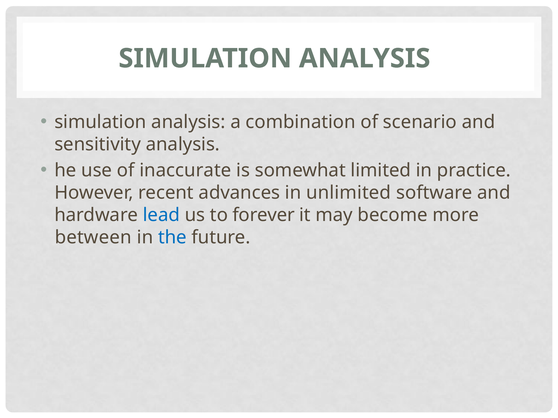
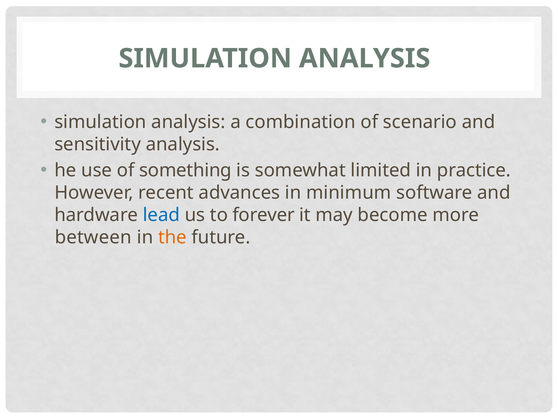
inaccurate: inaccurate -> something (185, 171)
unlimited: unlimited -> minimum (349, 193)
the colour: blue -> orange (172, 238)
